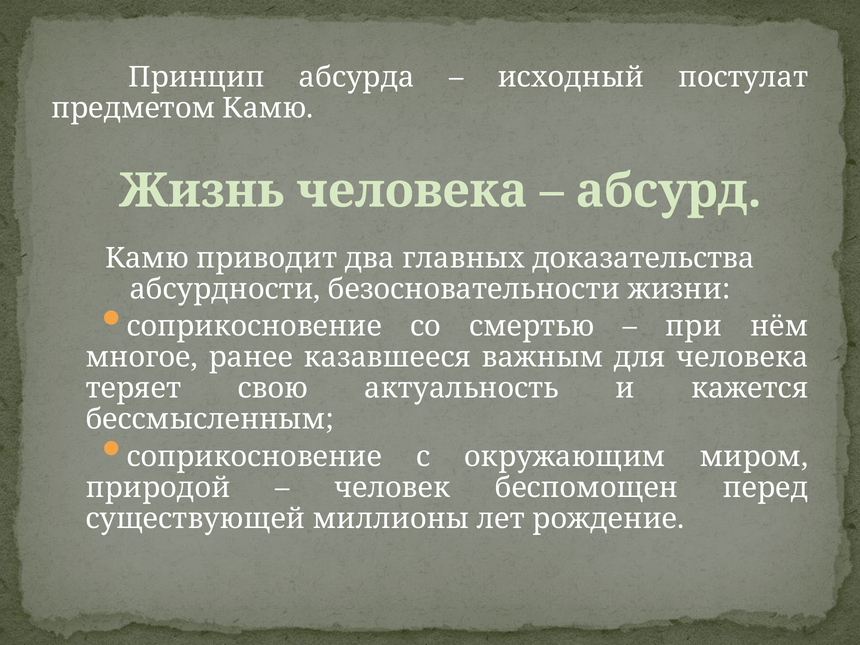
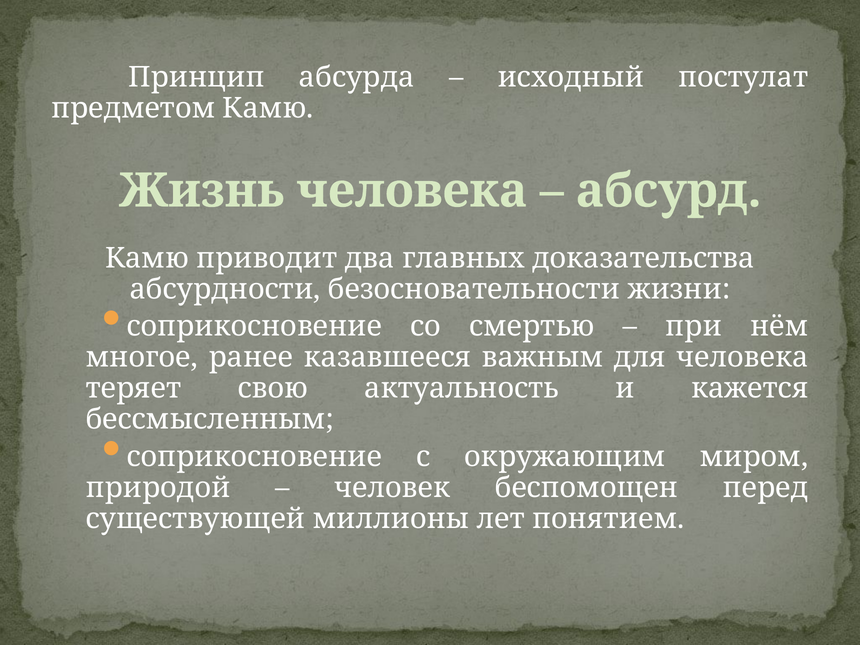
рождение: рождение -> понятием (608, 519)
